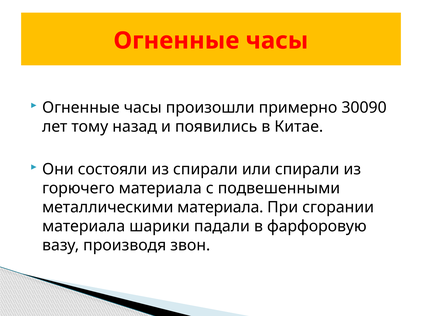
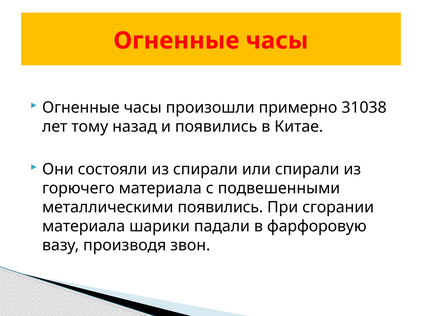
30090: 30090 -> 31038 (364, 108)
металлическими материала: материала -> появились (220, 208)
